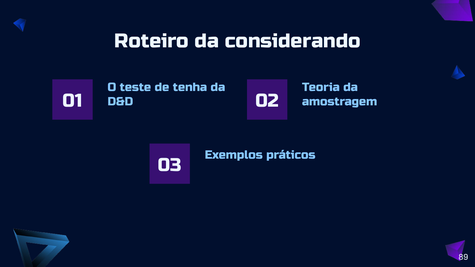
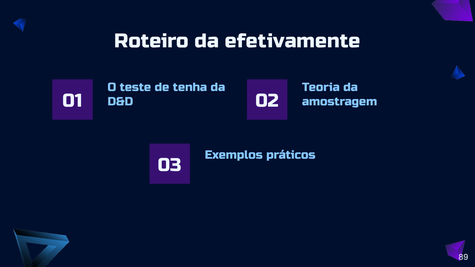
considerando: considerando -> efetivamente (293, 41)
